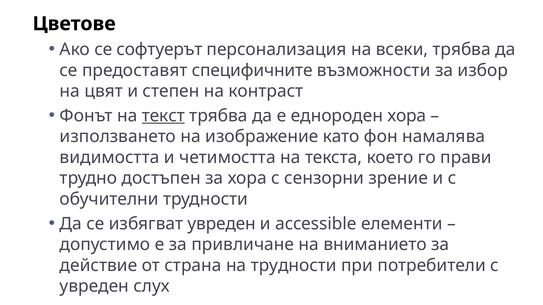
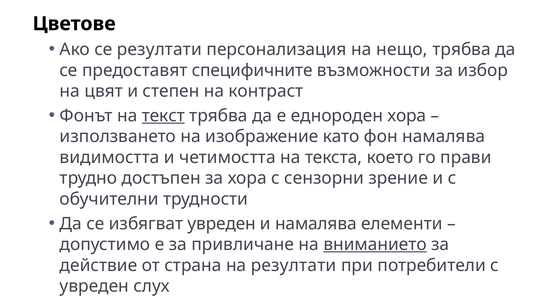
се софтуерът: софтуерът -> резултати (159, 50)
всеки: всеки -> нещо (402, 50)
и accessible: accessible -> намалява (316, 224)
вниманието underline: none -> present (375, 245)
на трудности: трудности -> резултати (294, 266)
